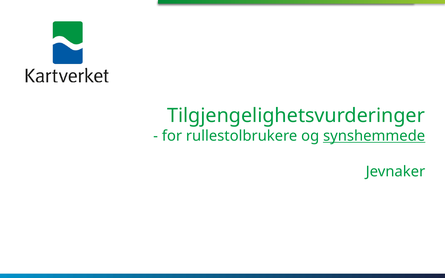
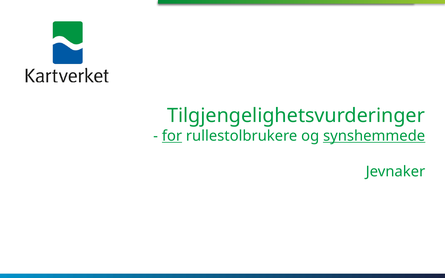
for underline: none -> present (172, 136)
